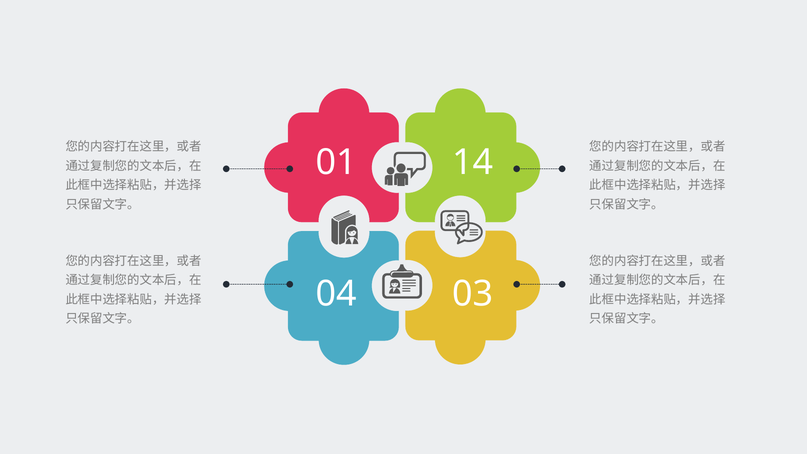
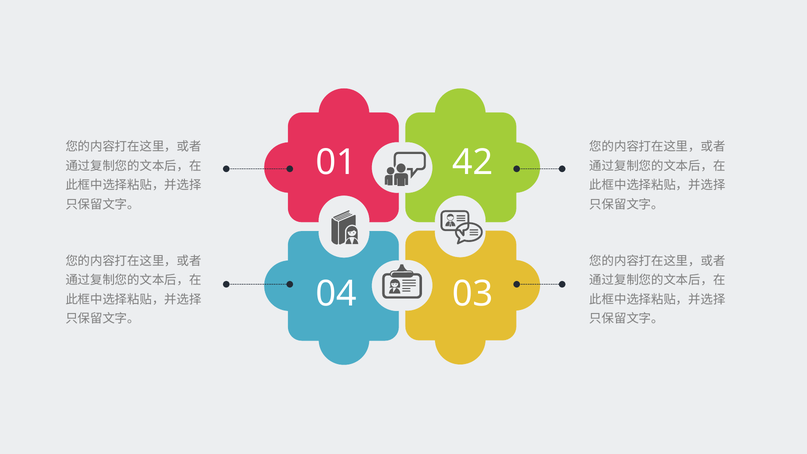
14: 14 -> 42 (473, 162)
